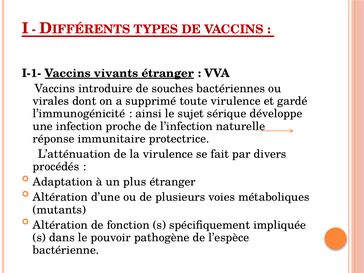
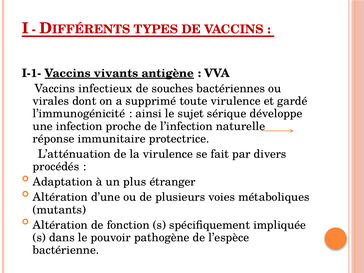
vivants étranger: étranger -> antigène (168, 73)
introduire: introduire -> infectieux (105, 89)
